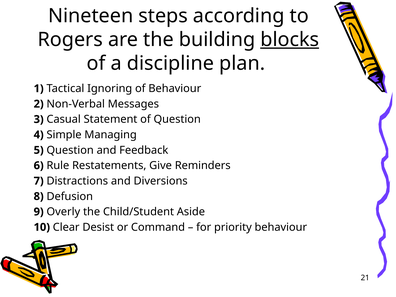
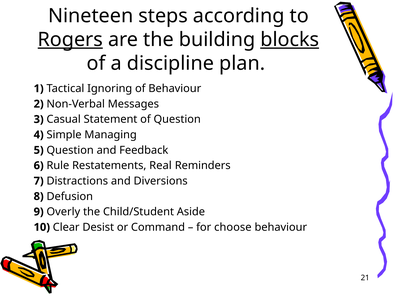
Rogers underline: none -> present (70, 40)
Give: Give -> Real (160, 166)
priority: priority -> choose (233, 227)
